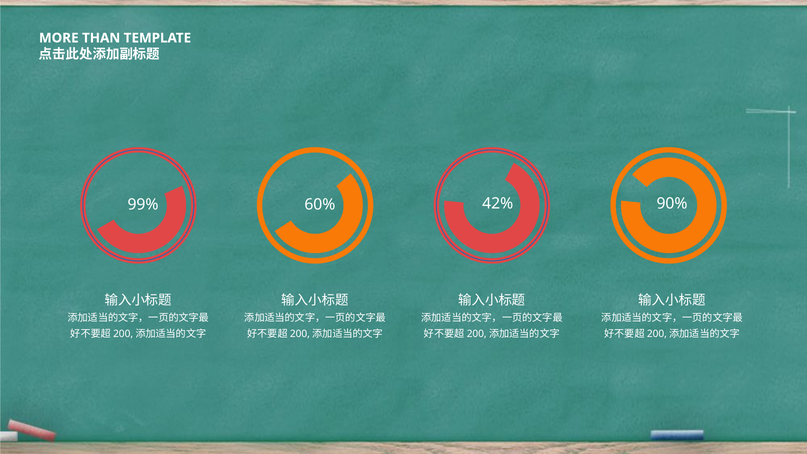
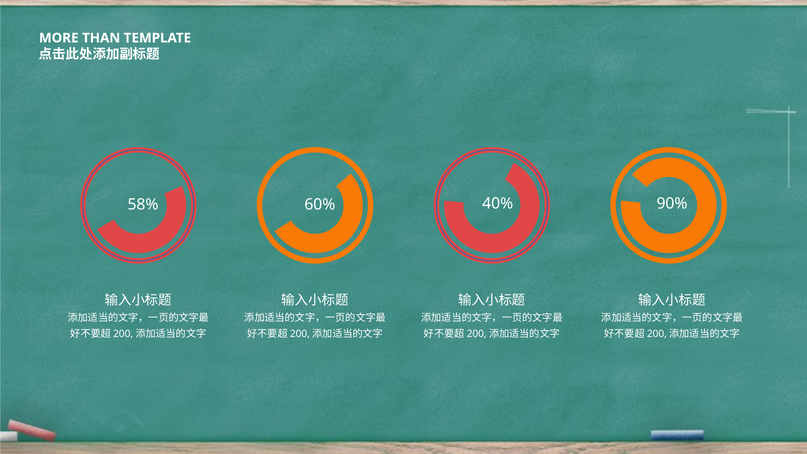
99%: 99% -> 58% (143, 205)
42%: 42% -> 40% (498, 204)
